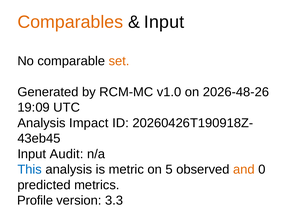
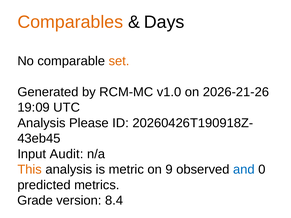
Input: Input -> Days (164, 22)
2026-48-26: 2026-48-26 -> 2026-21-26 (236, 92)
Impact: Impact -> Please (89, 123)
This colour: blue -> orange (30, 170)
5: 5 -> 9 (169, 170)
and colour: orange -> blue (244, 170)
Profile: Profile -> Grade (35, 201)
3.3: 3.3 -> 8.4 (114, 201)
